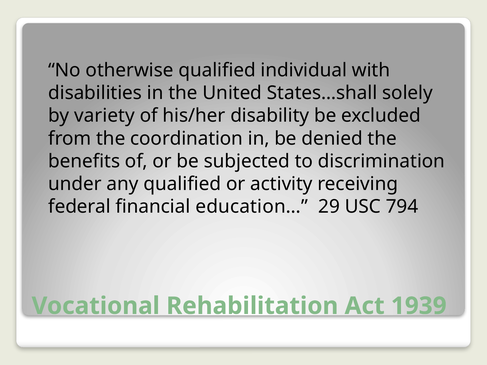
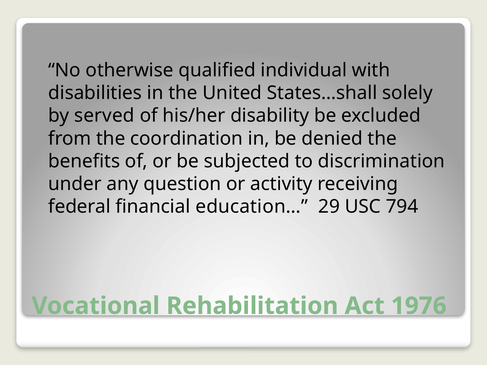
variety: variety -> served (104, 116)
any qualified: qualified -> question (182, 184)
1939: 1939 -> 1976 (419, 306)
